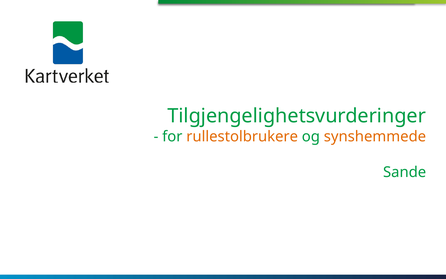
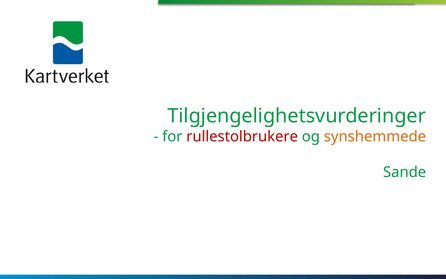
rullestolbrukere colour: orange -> red (242, 136)
